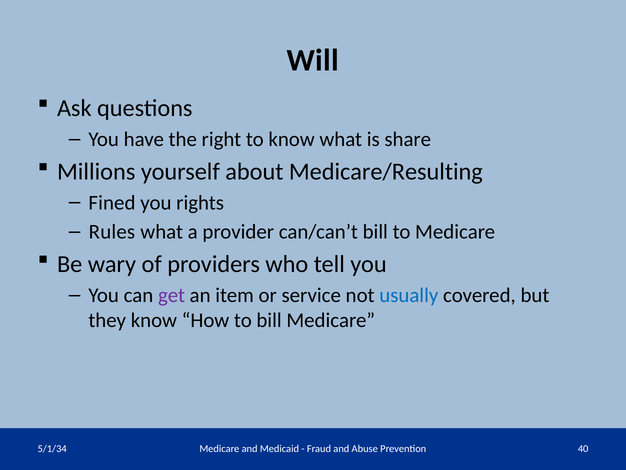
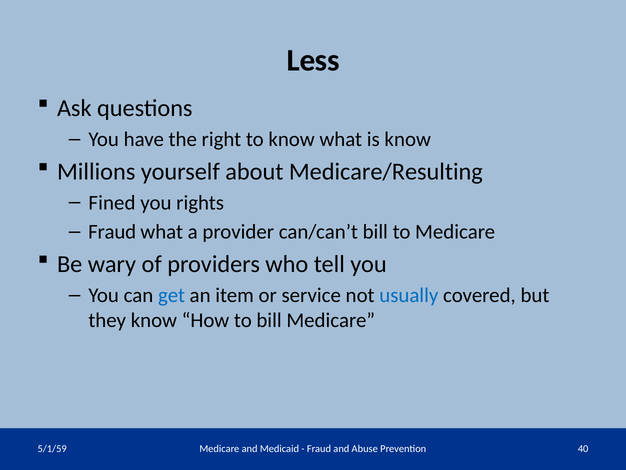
Will: Will -> Less (313, 60)
is share: share -> know (408, 139)
Rules: Rules -> Fraud (112, 232)
get colour: purple -> blue (172, 295)
5/1/34: 5/1/34 -> 5/1/59 (52, 448)
